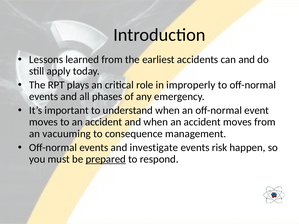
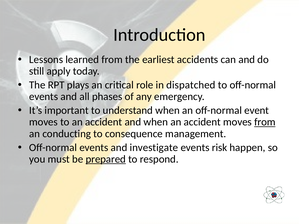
improperly: improperly -> dispatched (191, 85)
from underline: none -> present (265, 122)
vacuuming: vacuuming -> conducting (67, 134)
